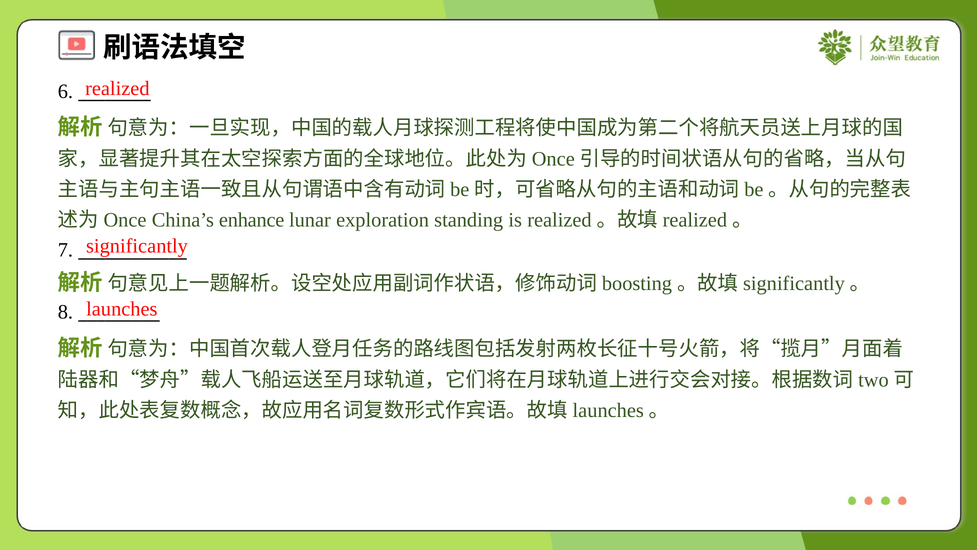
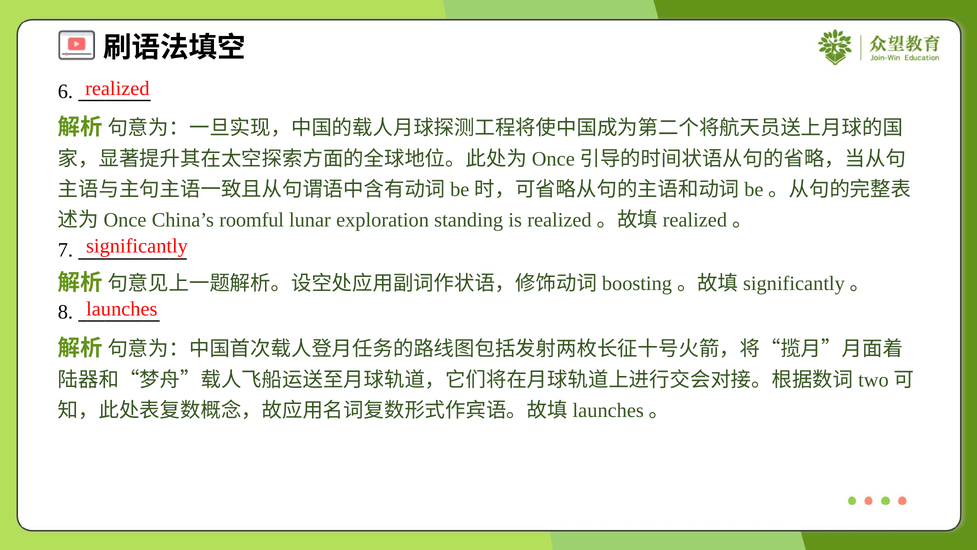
enhance: enhance -> roomful (252, 220)
